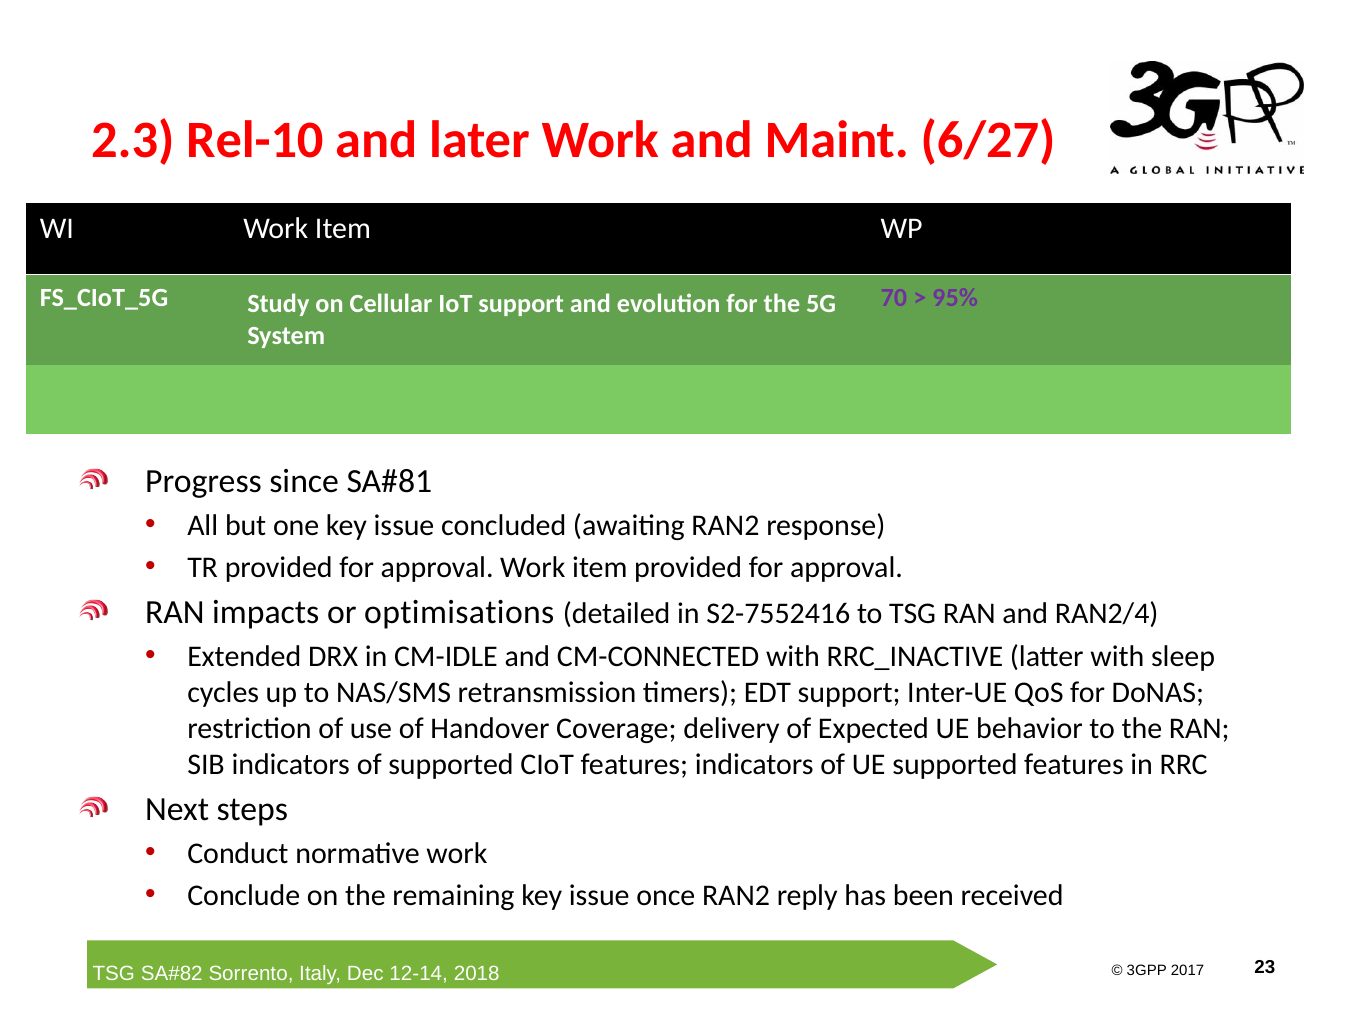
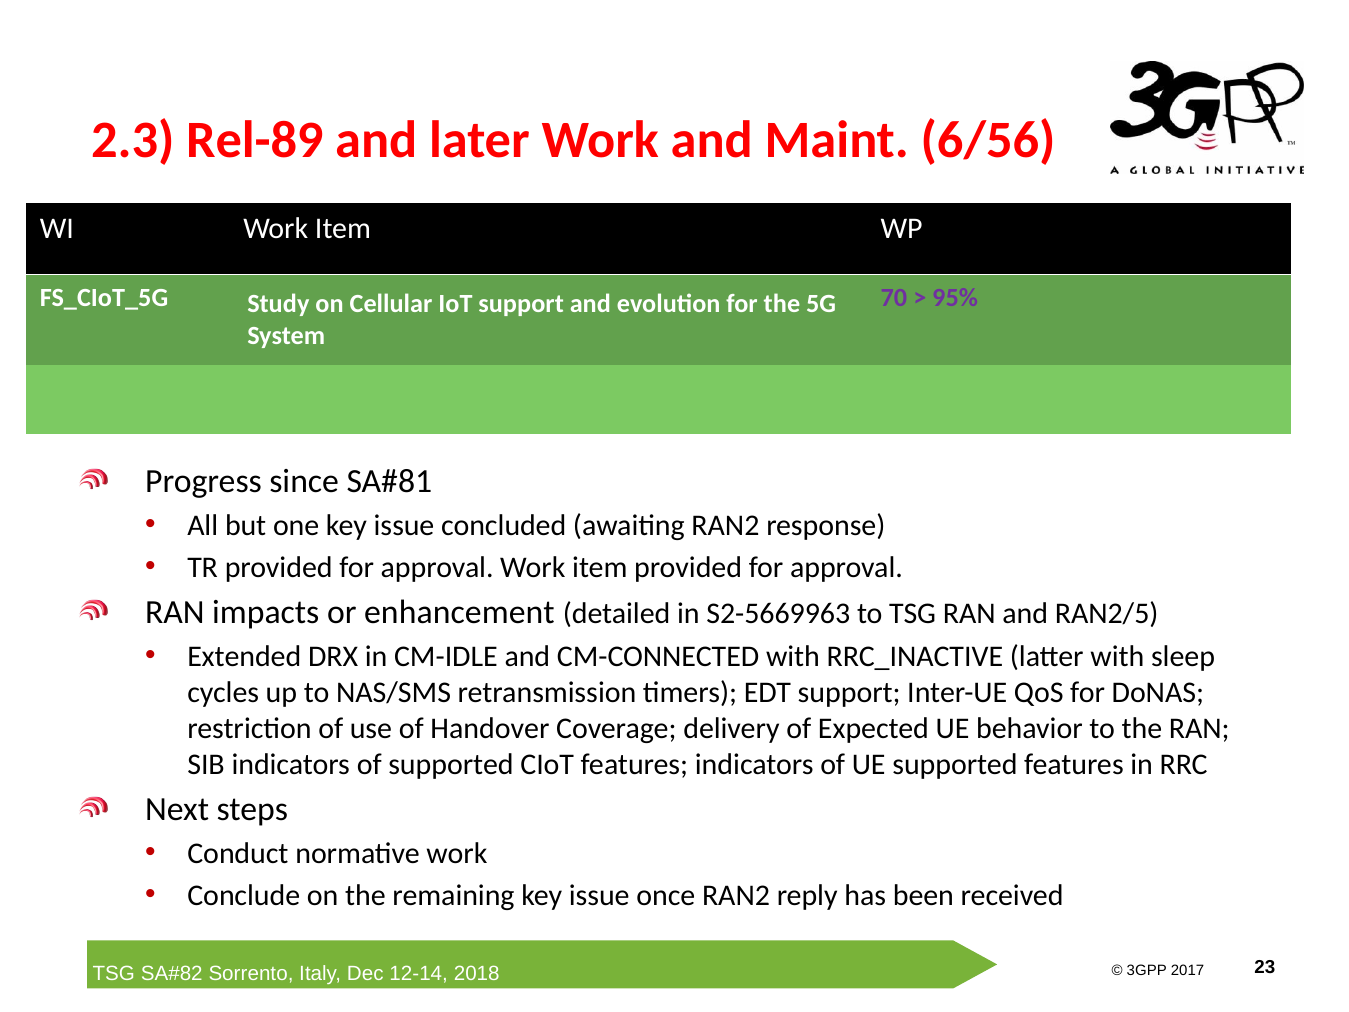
Rel-10: Rel-10 -> Rel-89 (255, 140)
6/27: 6/27 -> 6/56 (988, 140)
optimisations: optimisations -> enhancement (459, 612)
S2-7552416: S2-7552416 -> S2-5669963 (778, 613)
RAN2/4: RAN2/4 -> RAN2/5 (1107, 613)
